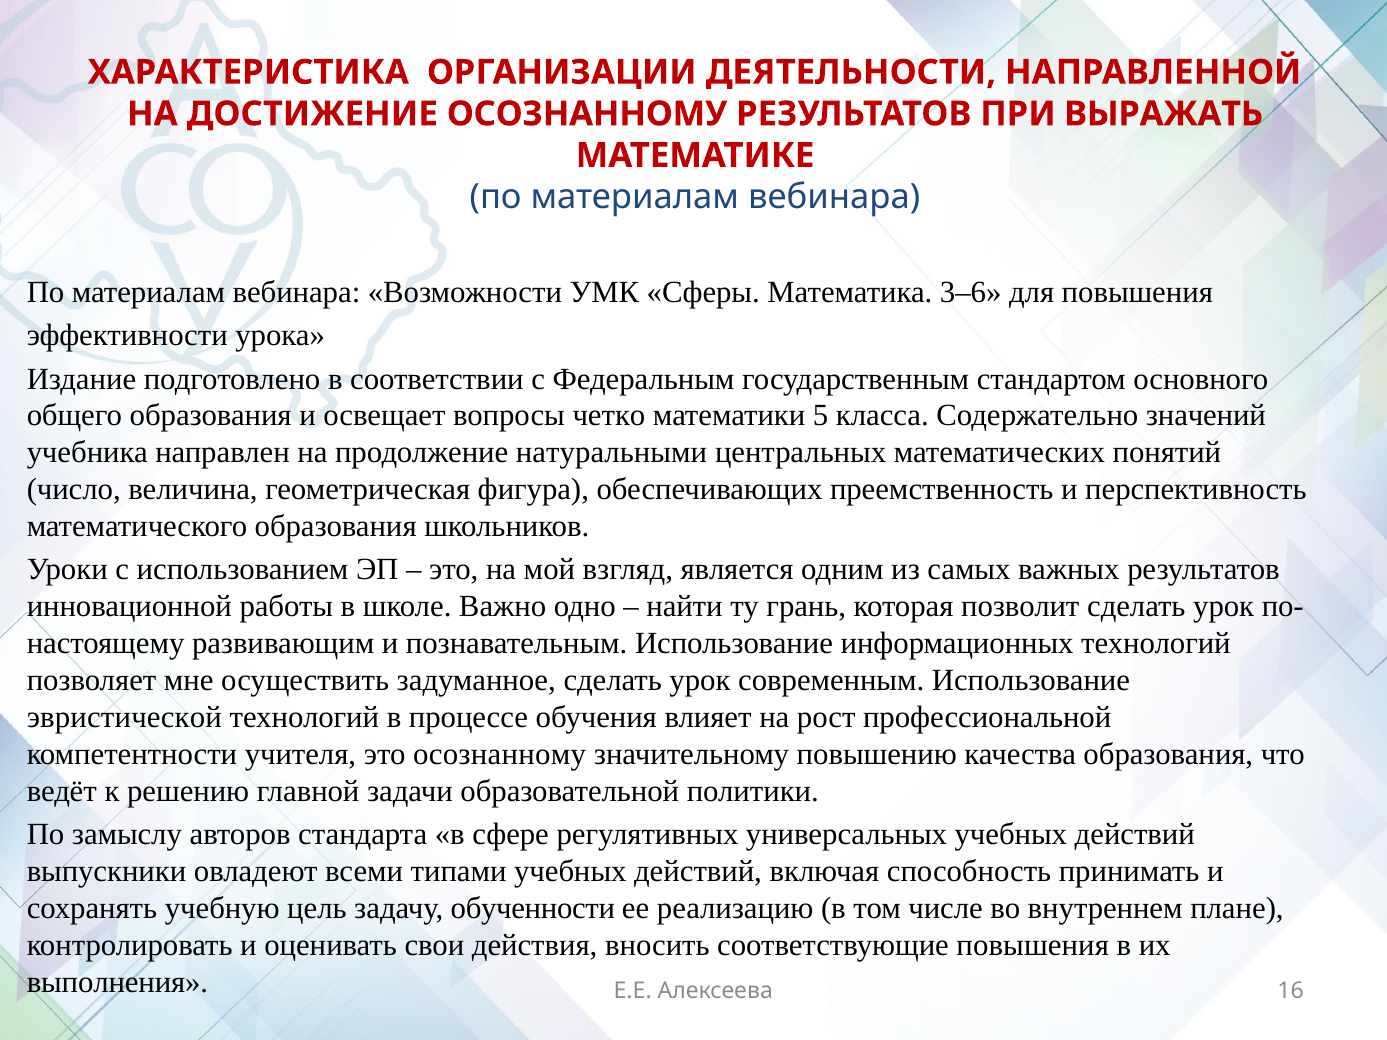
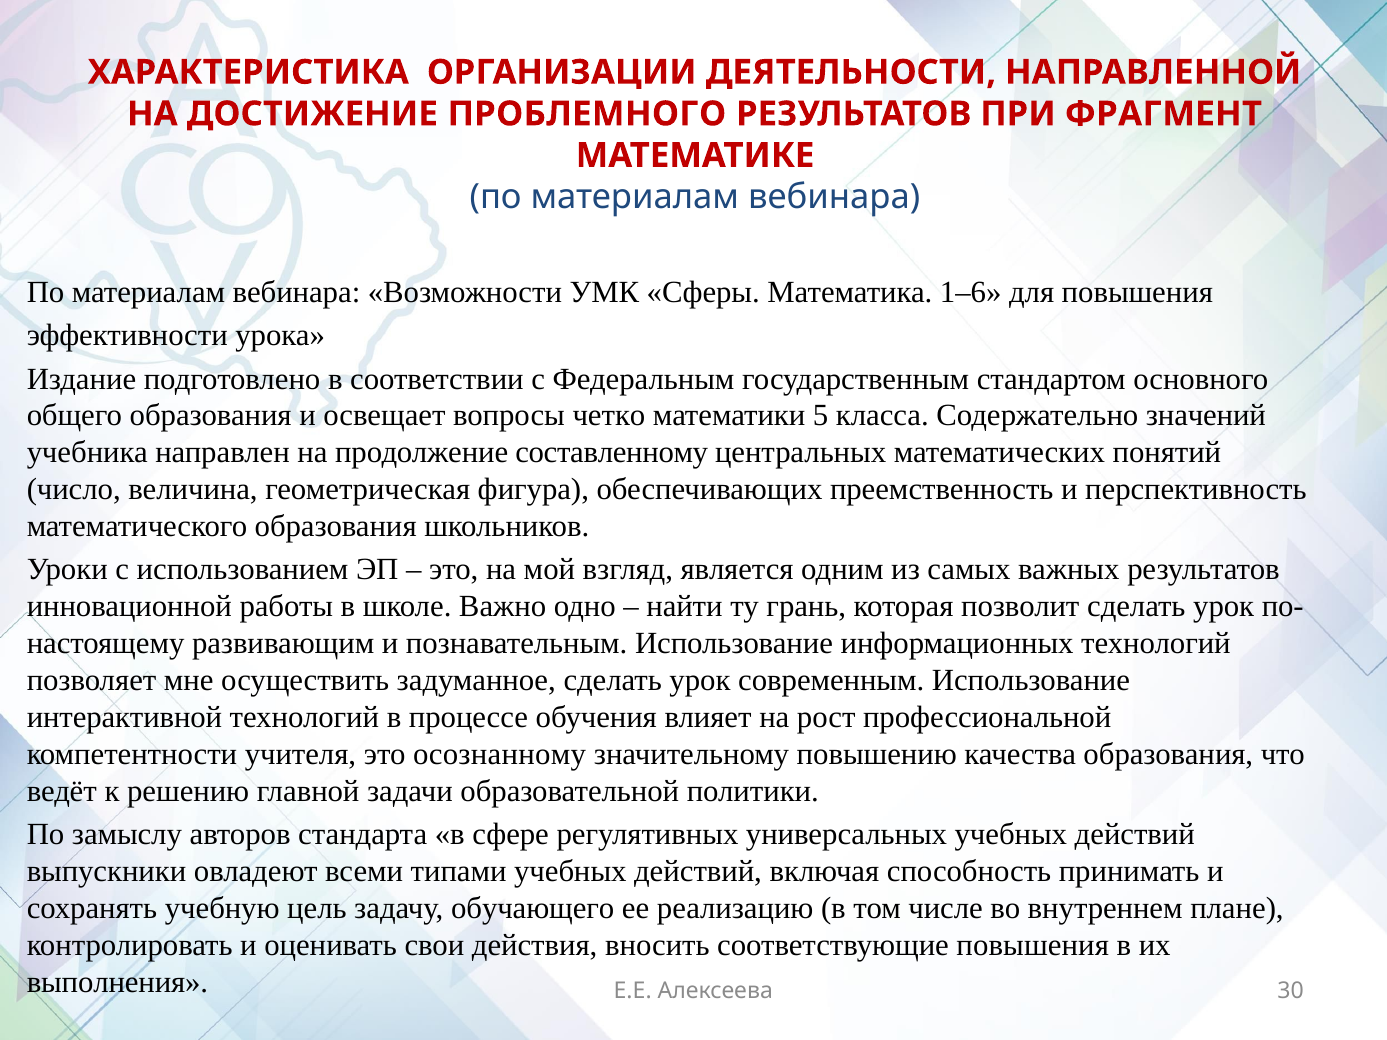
ДОСТИЖЕНИЕ ОСОЗНАННОМУ: ОСОЗНАННОМУ -> ПРОБЛЕМНОГО (587, 114)
ВЫРАЖАТЬ: ВЫРАЖАТЬ -> ФРАГМЕНТ (1163, 114)
3–6: 3–6 -> 1–6 (971, 293)
натуральными: натуральными -> составленному (612, 453)
эвристической: эвристической -> интерактивной (124, 718)
обученности: обученности -> обучающего (533, 909)
16: 16 -> 30 (1291, 992)
